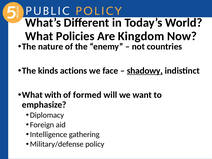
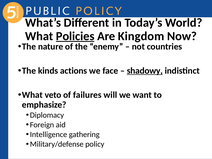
Policies underline: none -> present (75, 36)
with: with -> veto (53, 95)
formed: formed -> failures (87, 95)
